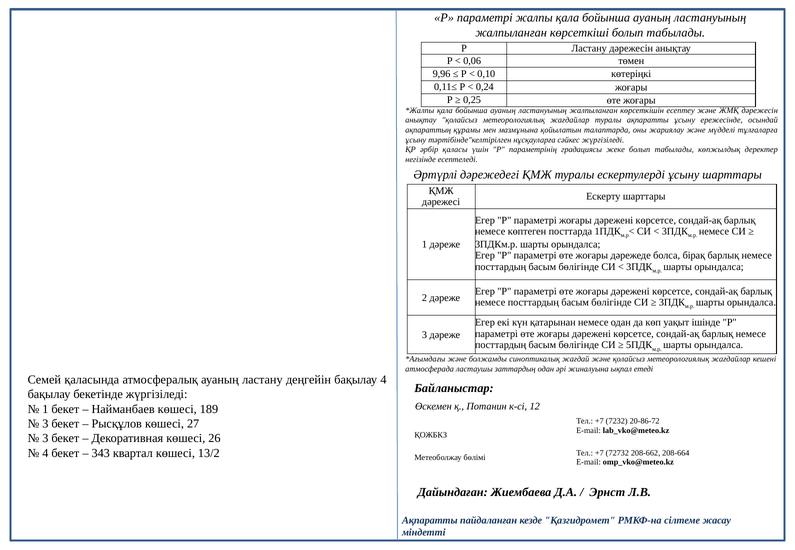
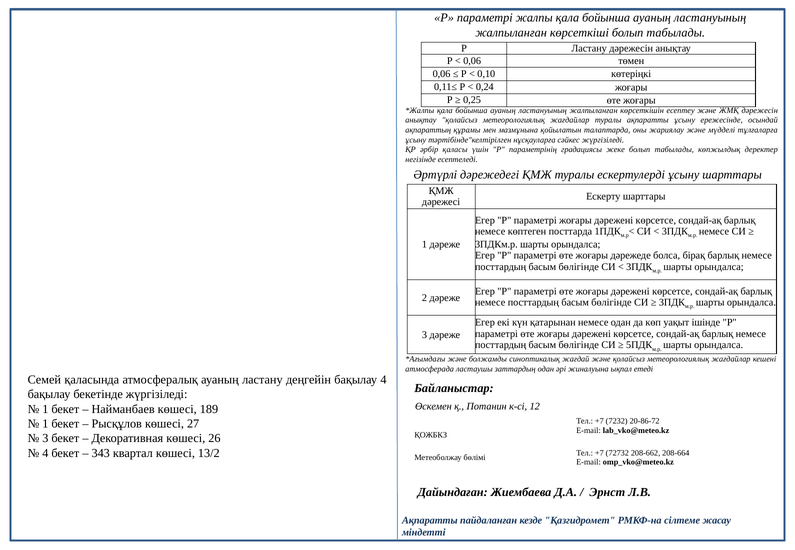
9,96: 9,96 -> 0,06 (442, 74)
3: 3 -> 1 (45, 424)
